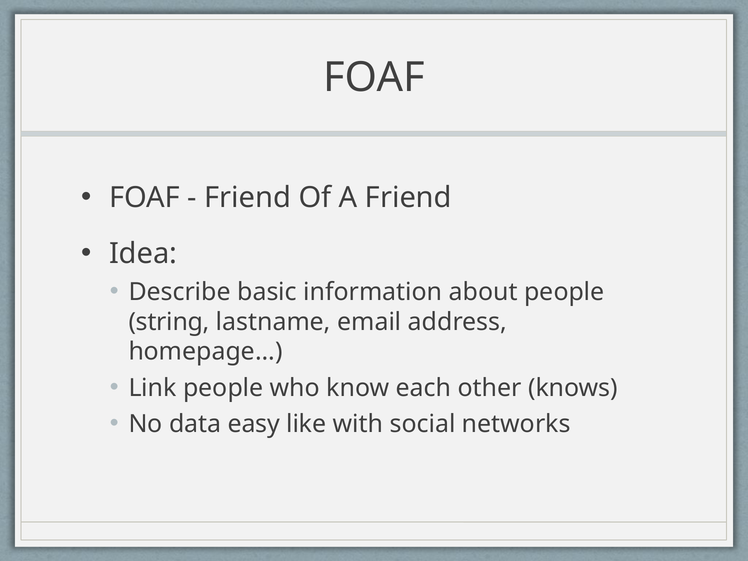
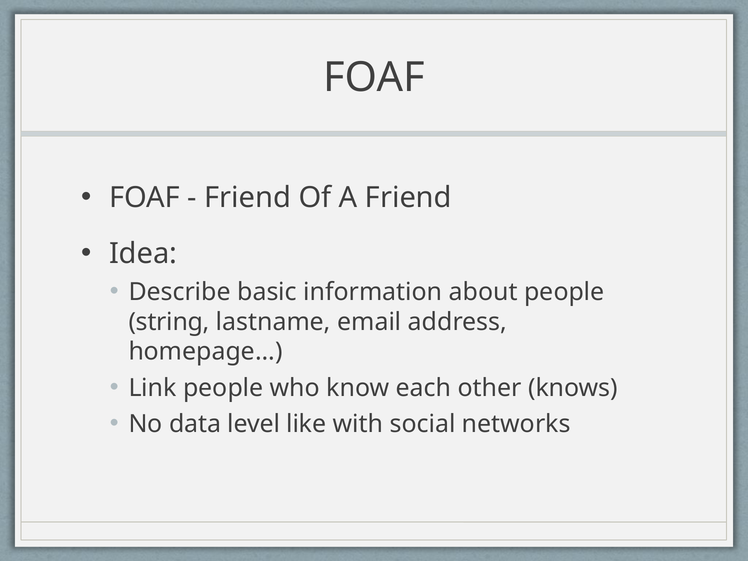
easy: easy -> level (254, 424)
